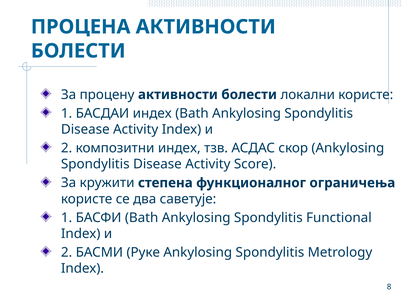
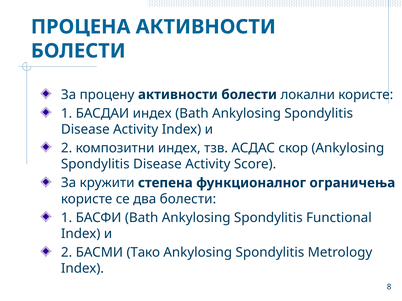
два саветује: саветује -> болести (188, 199)
Руке: Руке -> Тако (143, 253)
